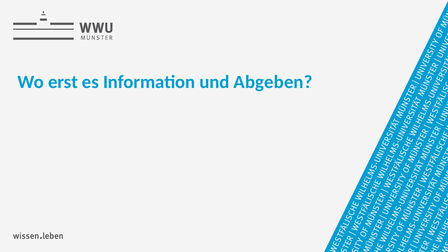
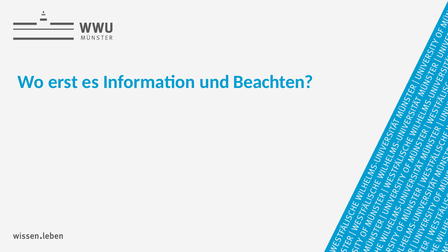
Abgeben: Abgeben -> Beachten (273, 82)
